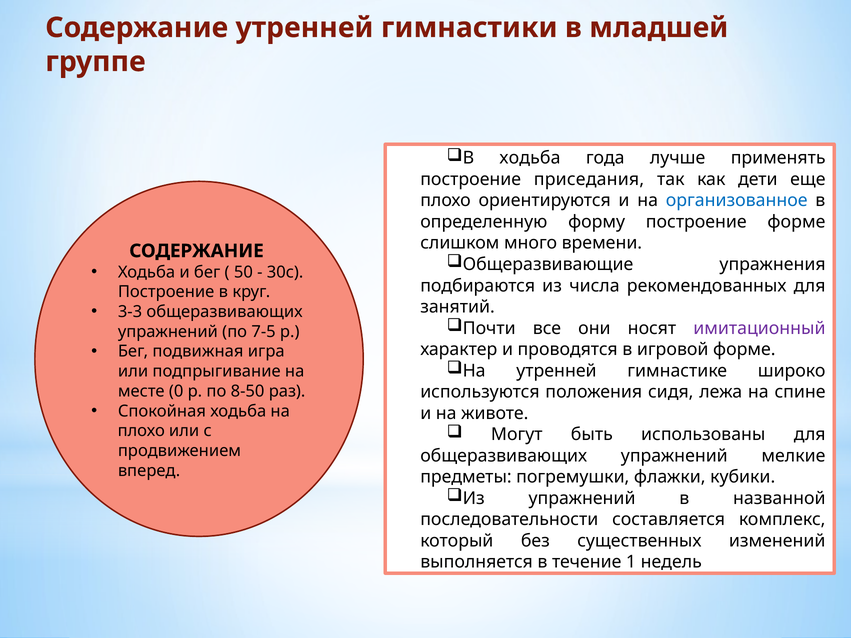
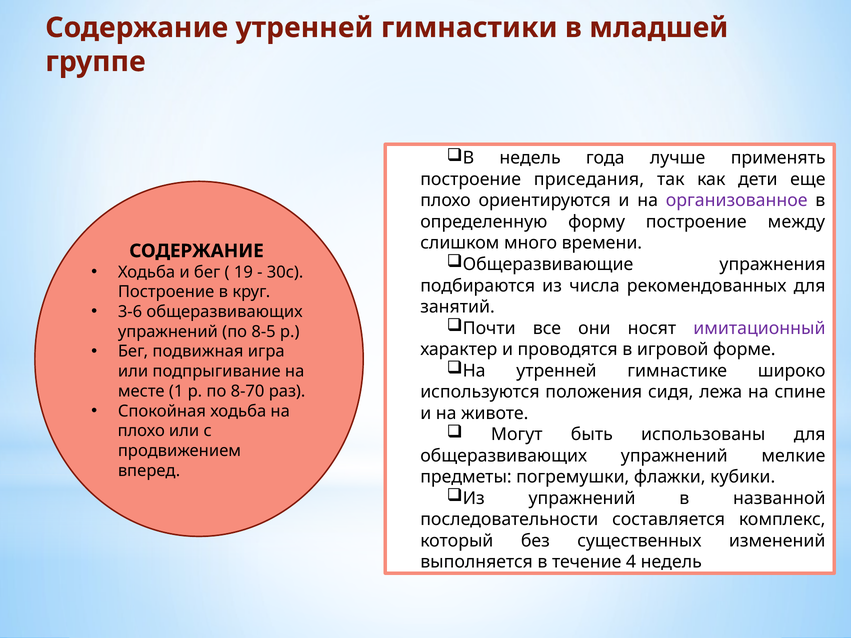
В ходьба: ходьба -> недель (530, 158)
организованное colour: blue -> purple (737, 201)
построение форме: форме -> между (796, 222)
50: 50 -> 19 (243, 272)
3-3: 3-3 -> 3-6 (130, 312)
7-5: 7-5 -> 8-5 (264, 332)
0: 0 -> 1 (176, 391)
8-50: 8-50 -> 8-70 (248, 391)
1: 1 -> 4 (631, 562)
